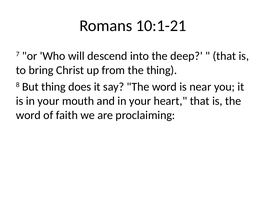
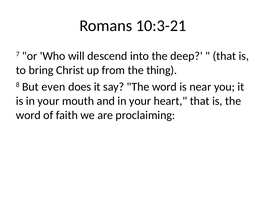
10:1-21: 10:1-21 -> 10:3-21 (161, 26)
But thing: thing -> even (53, 87)
